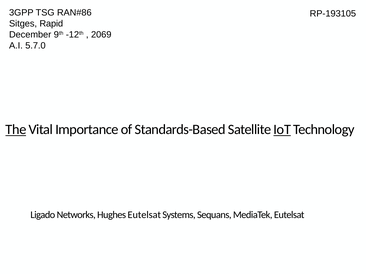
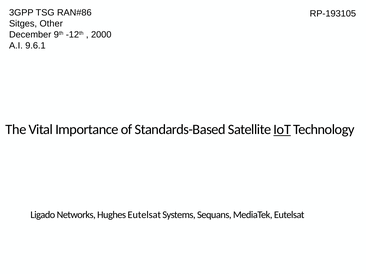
Rapid: Rapid -> Other (51, 24)
2069: 2069 -> 2000 (101, 35)
5.7.0: 5.7.0 -> 9.6.1 (35, 46)
The underline: present -> none (16, 130)
